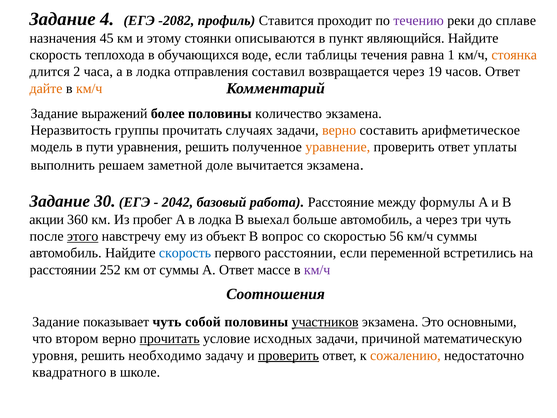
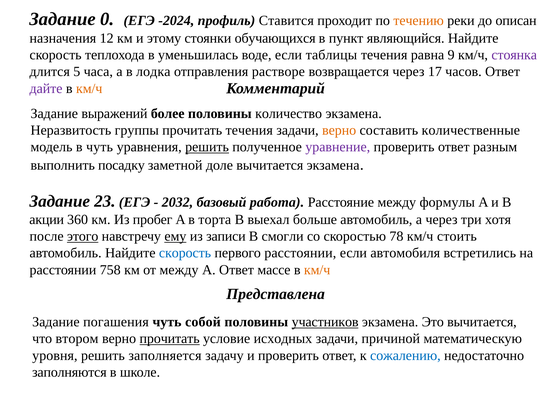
4: 4 -> 0 (107, 19)
-2082: -2082 -> -2024 (176, 21)
течению colour: purple -> orange (419, 21)
сплаве: сплаве -> описан (516, 21)
45: 45 -> 12 (107, 38)
описываются: описываются -> обучающихся (275, 38)
обучающихся: обучающихся -> уменьшилась (198, 55)
1: 1 -> 9 (451, 55)
стоянка colour: orange -> purple (514, 55)
2: 2 -> 5 (77, 72)
составил: составил -> растворе (278, 72)
19: 19 -> 17 (435, 72)
дайте colour: orange -> purple (46, 88)
прочитать случаях: случаях -> течения (249, 130)
арифметическое: арифметическое -> количественные (471, 130)
в пути: пути -> чуть (100, 147)
решить underline: none -> present (207, 147)
уравнение colour: orange -> purple (338, 147)
уплаты: уплаты -> разным (495, 147)
решаем: решаем -> посадку (121, 165)
30: 30 -> 23 (105, 201)
2042: 2042 -> 2032 (177, 202)
A в лодка: лодка -> торта (215, 219)
три чуть: чуть -> хотя (498, 219)
ему underline: none -> present (175, 236)
объект: объект -> записи (226, 236)
вопрос: вопрос -> смогли (283, 236)
56: 56 -> 78 (396, 236)
км/ч суммы: суммы -> стоить (457, 236)
переменной: переменной -> автомобиля (405, 253)
252: 252 -> 758 (110, 270)
от суммы: суммы -> между (179, 270)
км/ч colour: purple -> orange (317, 270)
Соотношения: Соотношения -> Представлена (276, 294)
показывает: показывает -> погашения (116, 322)
Это основными: основными -> вычитается (482, 322)
необходимо: необходимо -> заполняется (165, 355)
проверить underline: present -> none (288, 355)
сожалению colour: orange -> blue (405, 355)
квадратного: квадратного -> заполняются (69, 372)
